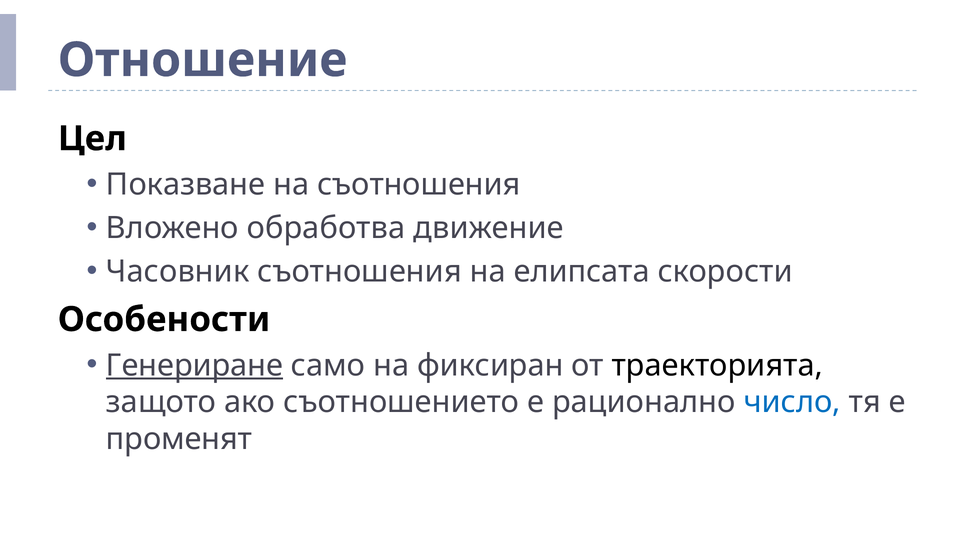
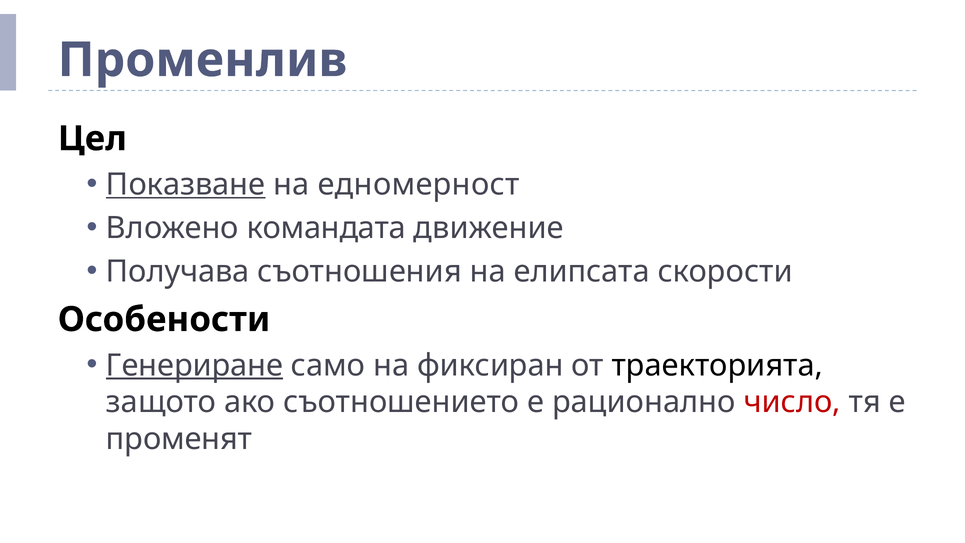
Отношение: Отношение -> Променлив (203, 60)
Показване underline: none -> present (186, 184)
на съотношения: съотношения -> едномерност (419, 184)
обработва: обработва -> командата (326, 228)
Часовник: Часовник -> Получава (178, 272)
число colour: blue -> red (792, 402)
